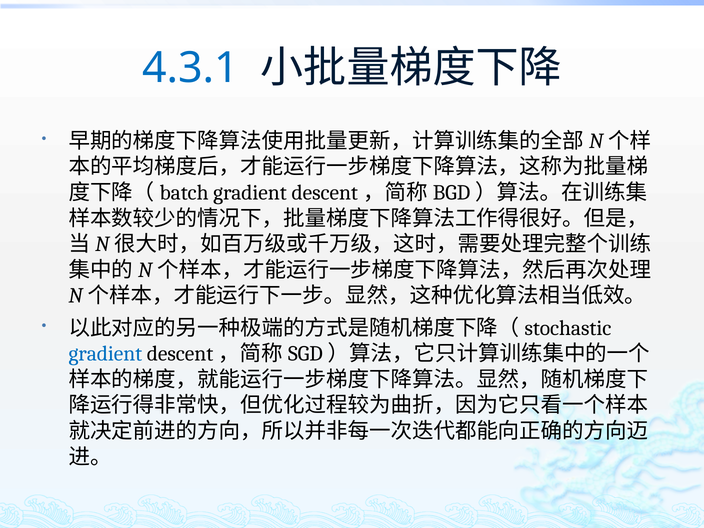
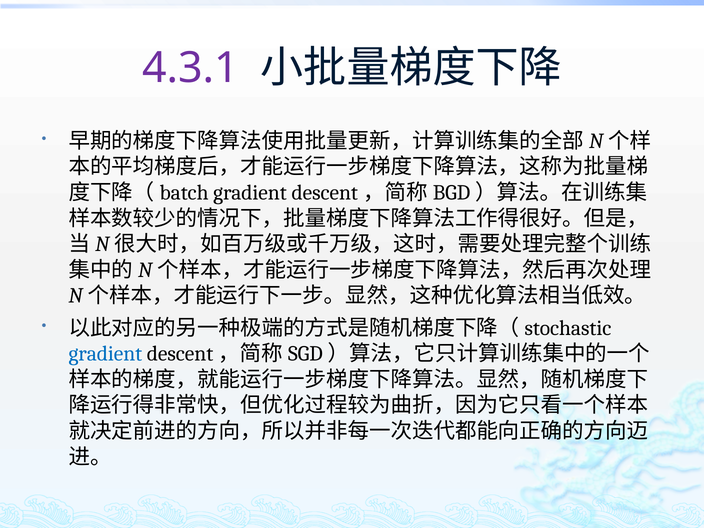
4.3.1 colour: blue -> purple (191, 68)
